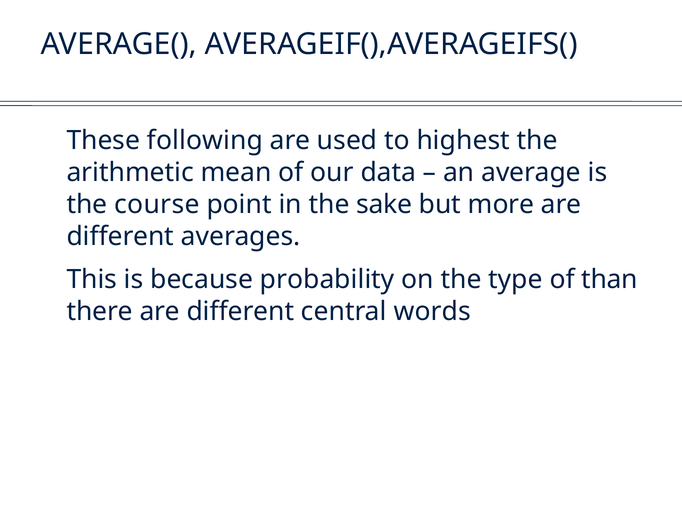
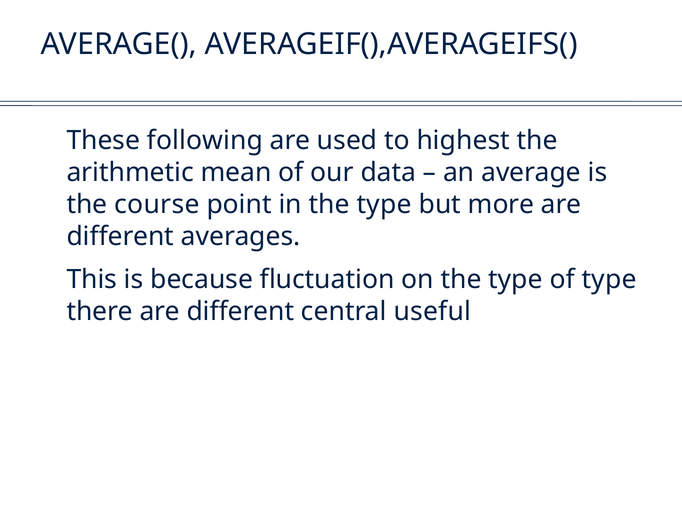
in the sake: sake -> type (384, 204)
probability: probability -> fluctuation (327, 279)
of than: than -> type (609, 279)
words: words -> useful (432, 311)
